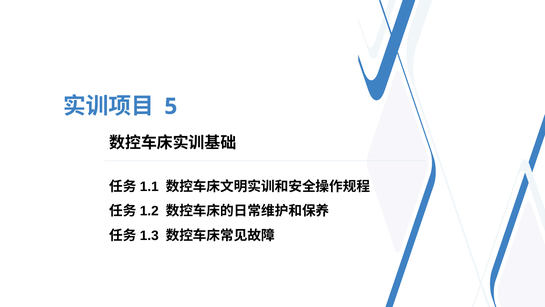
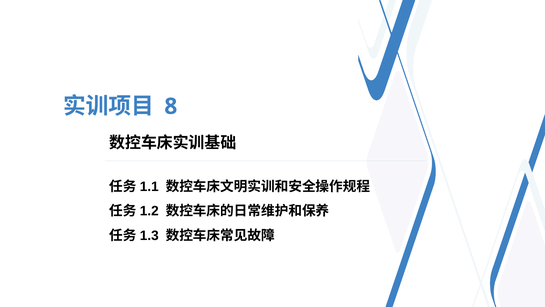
5: 5 -> 8 (171, 106)
